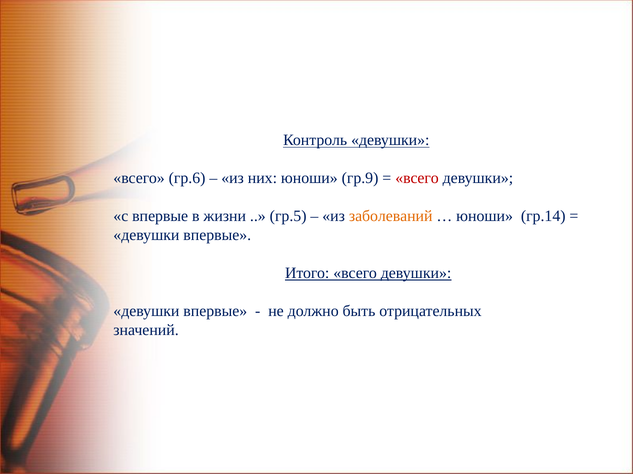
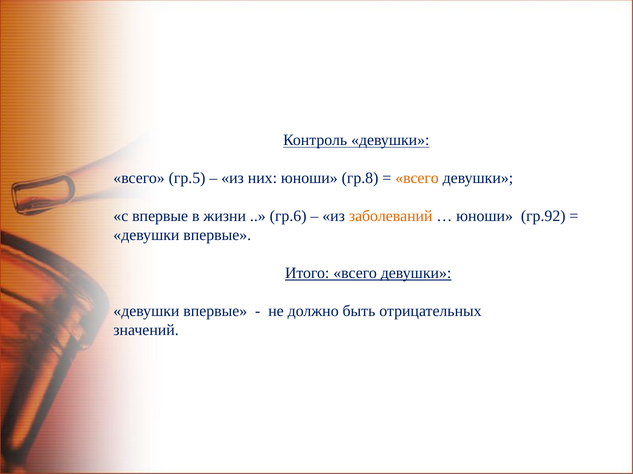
гр.6: гр.6 -> гр.5 (187, 178)
гр.9: гр.9 -> гр.8 (360, 178)
всего colour: red -> orange (417, 178)
гр.5: гр.5 -> гр.6 (288, 216)
гр.14: гр.14 -> гр.92 (543, 216)
